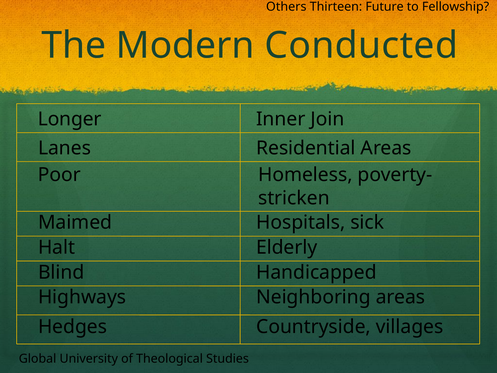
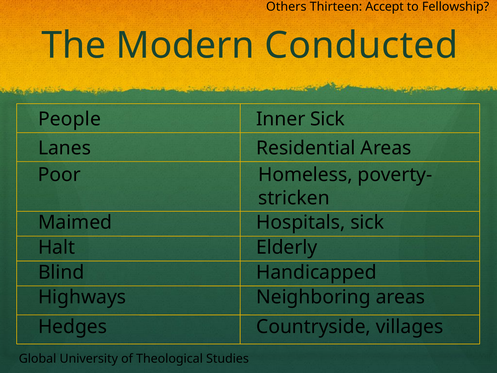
Future: Future -> Accept (385, 7)
Longer: Longer -> People (69, 119)
Inner Join: Join -> Sick (327, 119)
